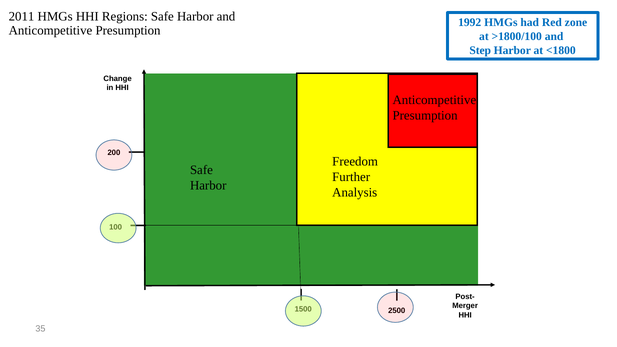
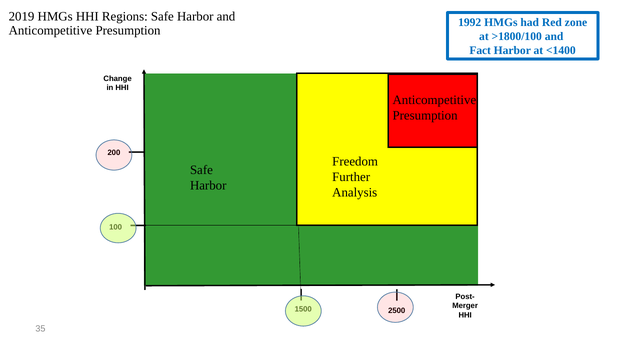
2011: 2011 -> 2019 (22, 17)
Step: Step -> Fact (480, 50)
<1800: <1800 -> <1400 (561, 50)
